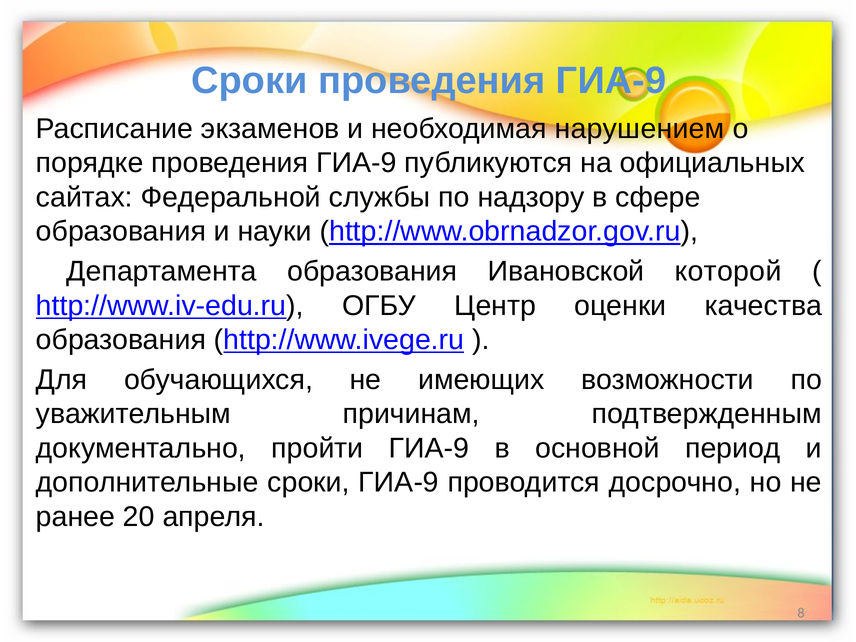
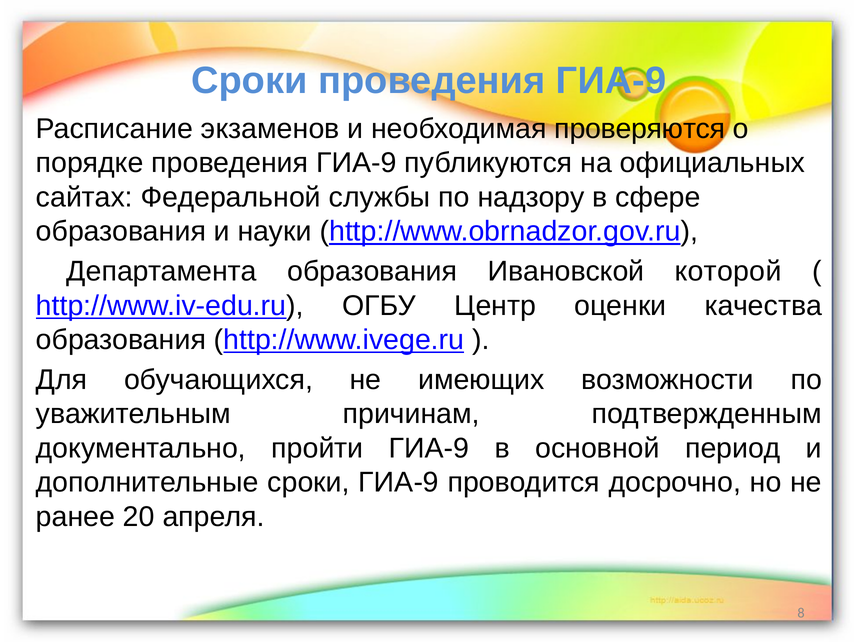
нарушением: нарушением -> проверяются (640, 129)
